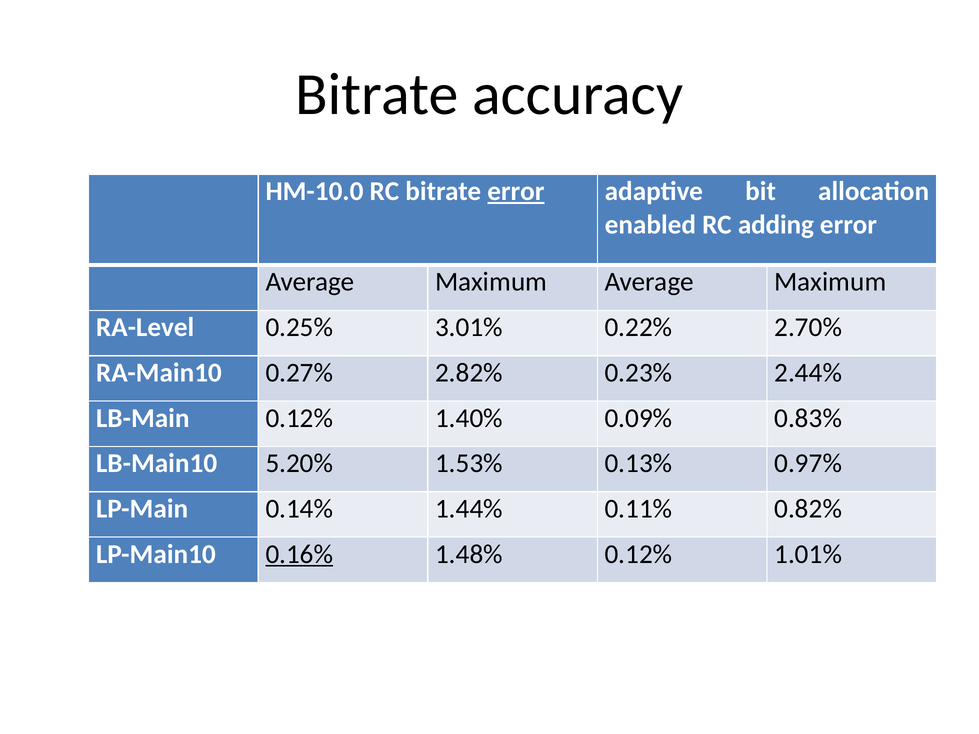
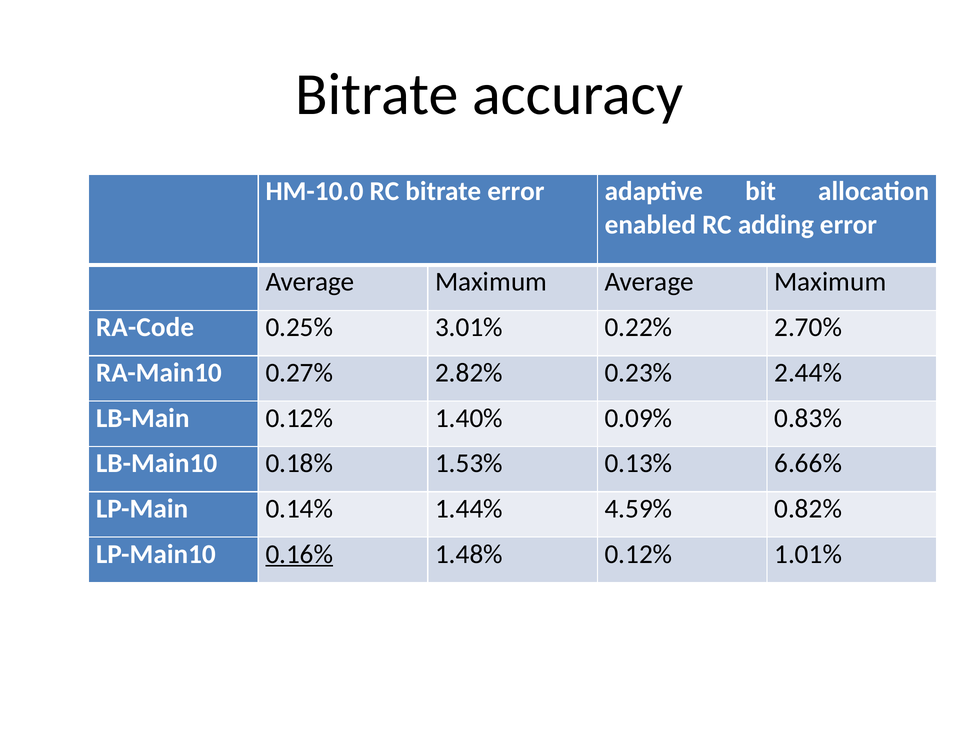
error underline: present -> none (516, 191)
RA-Level: RA-Level -> RA-Code (145, 327)
5.20%: 5.20% -> 0.18% (299, 464)
0.97%: 0.97% -> 6.66% (808, 464)
0.11%: 0.11% -> 4.59% (639, 509)
